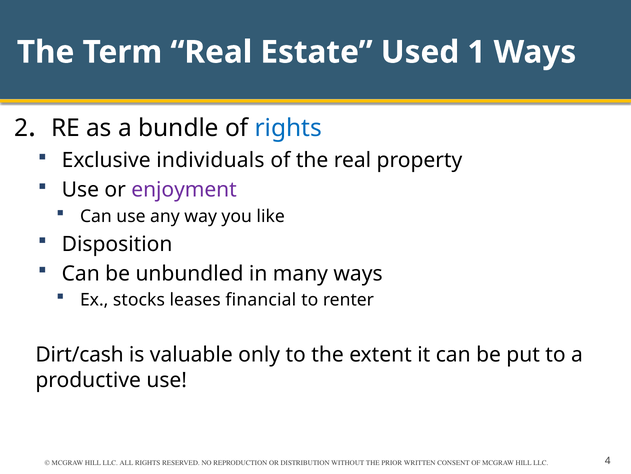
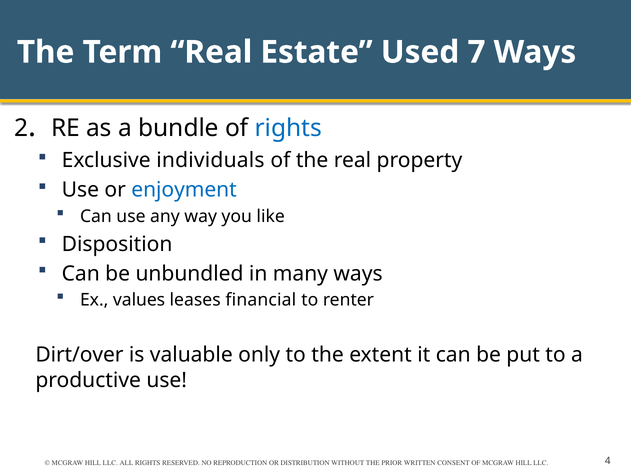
1: 1 -> 7 (476, 52)
enjoyment colour: purple -> blue (184, 190)
stocks: stocks -> values (139, 300)
Dirt/cash: Dirt/cash -> Dirt/over (79, 354)
